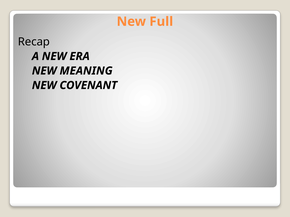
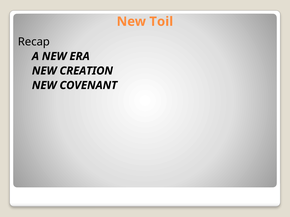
Full: Full -> Toil (161, 22)
MEANING: MEANING -> CREATION (86, 71)
